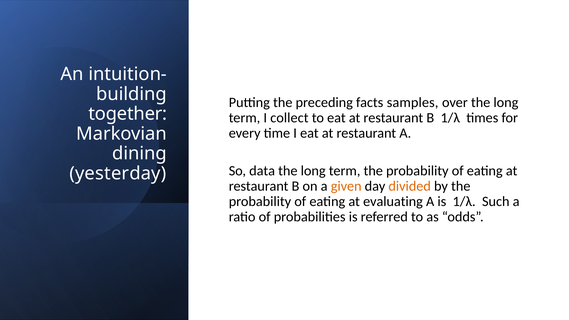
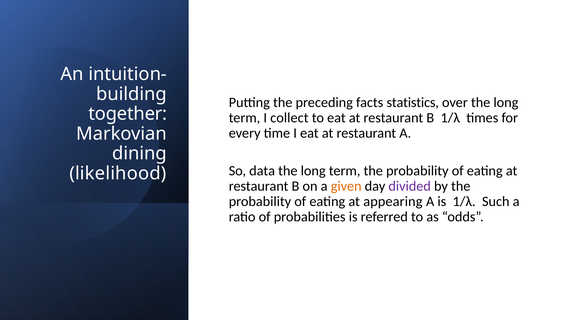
samples: samples -> statistics (413, 102)
yesterday: yesterday -> likelihood (118, 173)
divided colour: orange -> purple (410, 186)
evaluating: evaluating -> appearing (393, 202)
